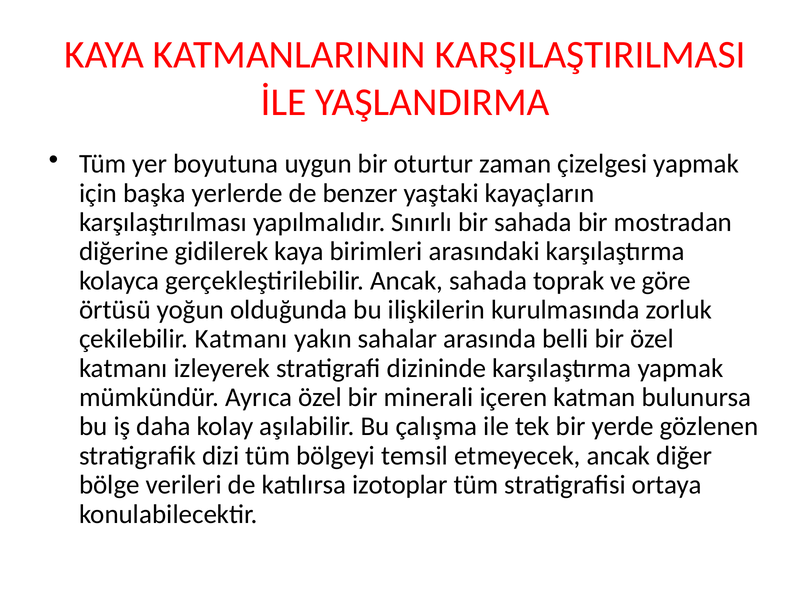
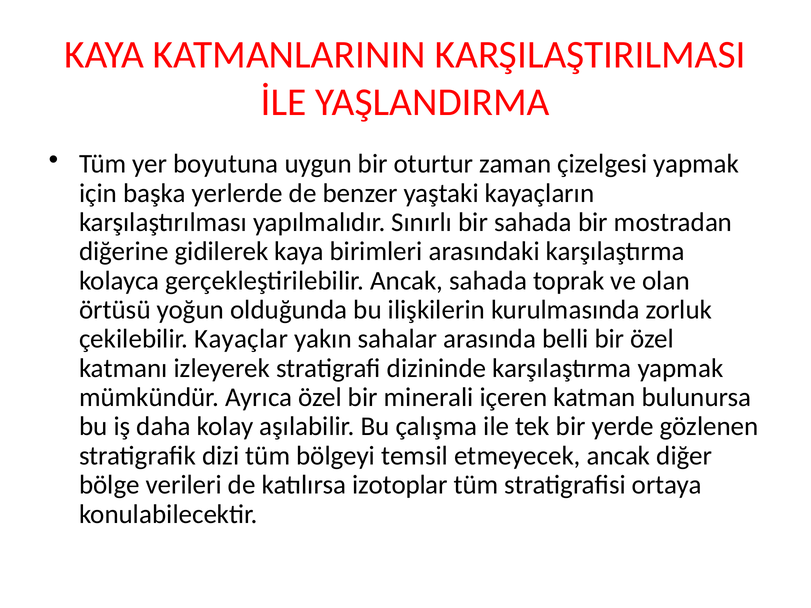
göre: göre -> olan (666, 281)
çekilebilir Katmanı: Katmanı -> Kayaçlar (241, 339)
